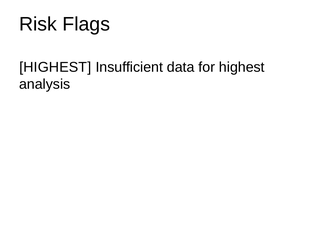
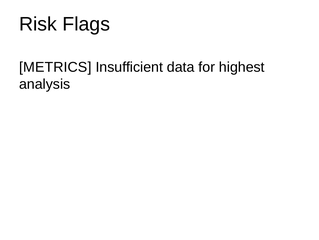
HIGHEST: HIGHEST -> METRICS (55, 67)
